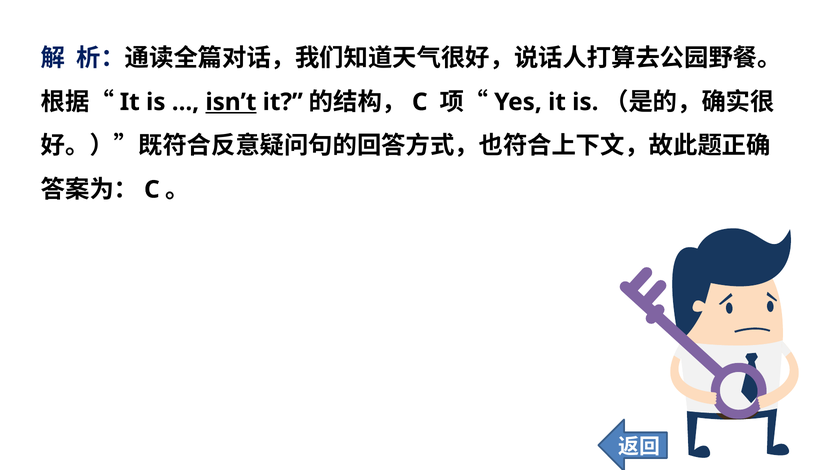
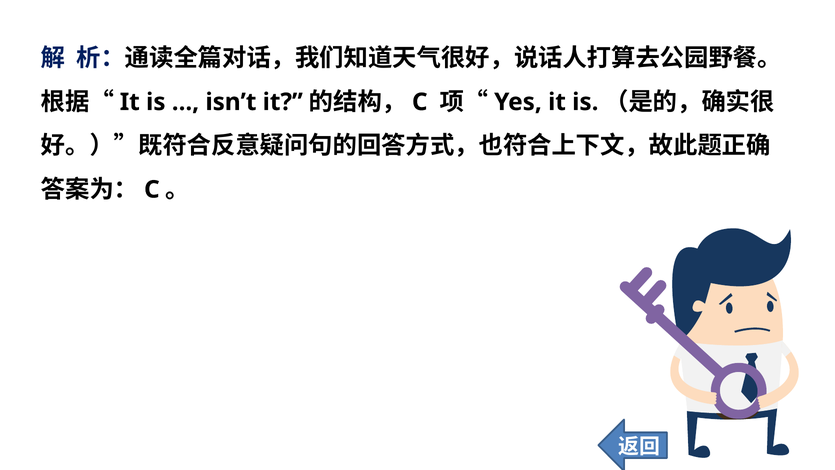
isn’t underline: present -> none (231, 102)
